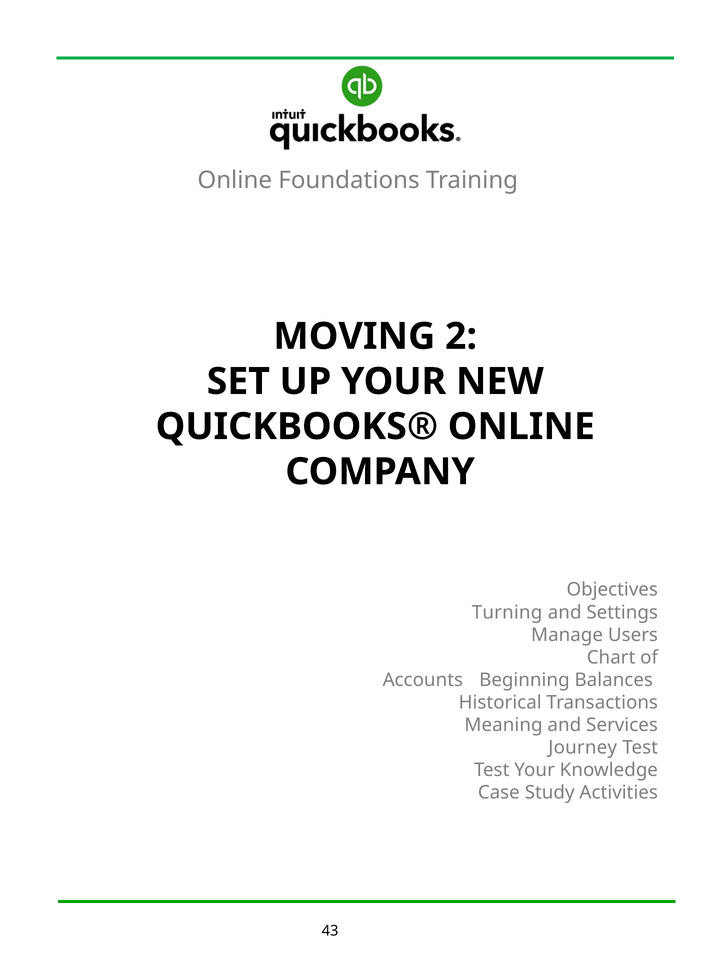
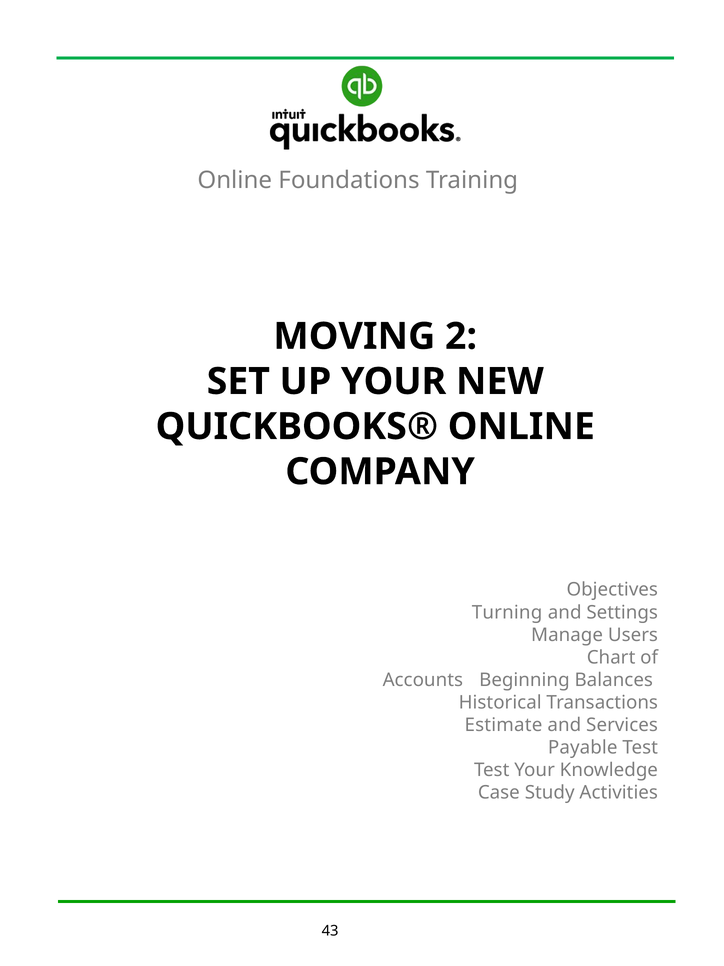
Meaning: Meaning -> Estimate (503, 725)
Journey: Journey -> Payable (583, 747)
